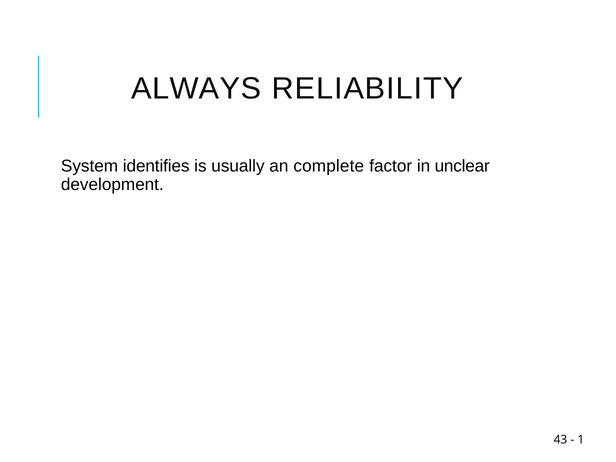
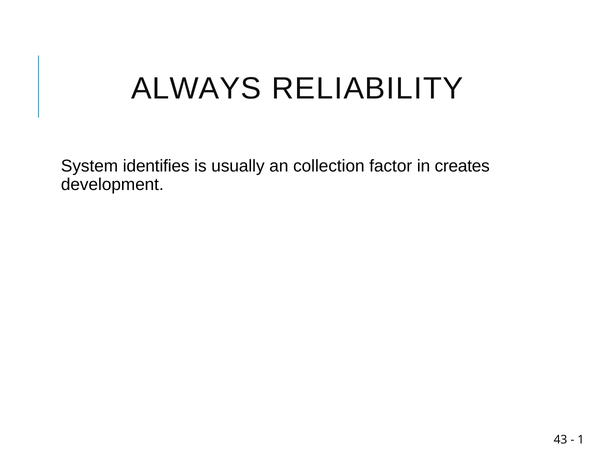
complete: complete -> collection (329, 166)
unclear: unclear -> creates (462, 166)
